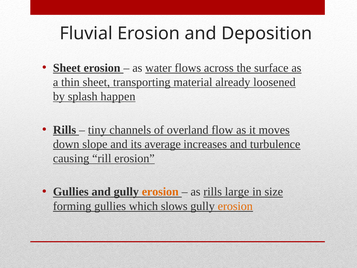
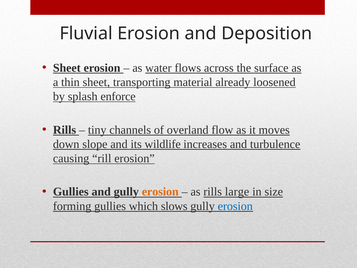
happen: happen -> enforce (118, 96)
average: average -> wildlife (163, 144)
erosion colour: orange -> blue (235, 206)
